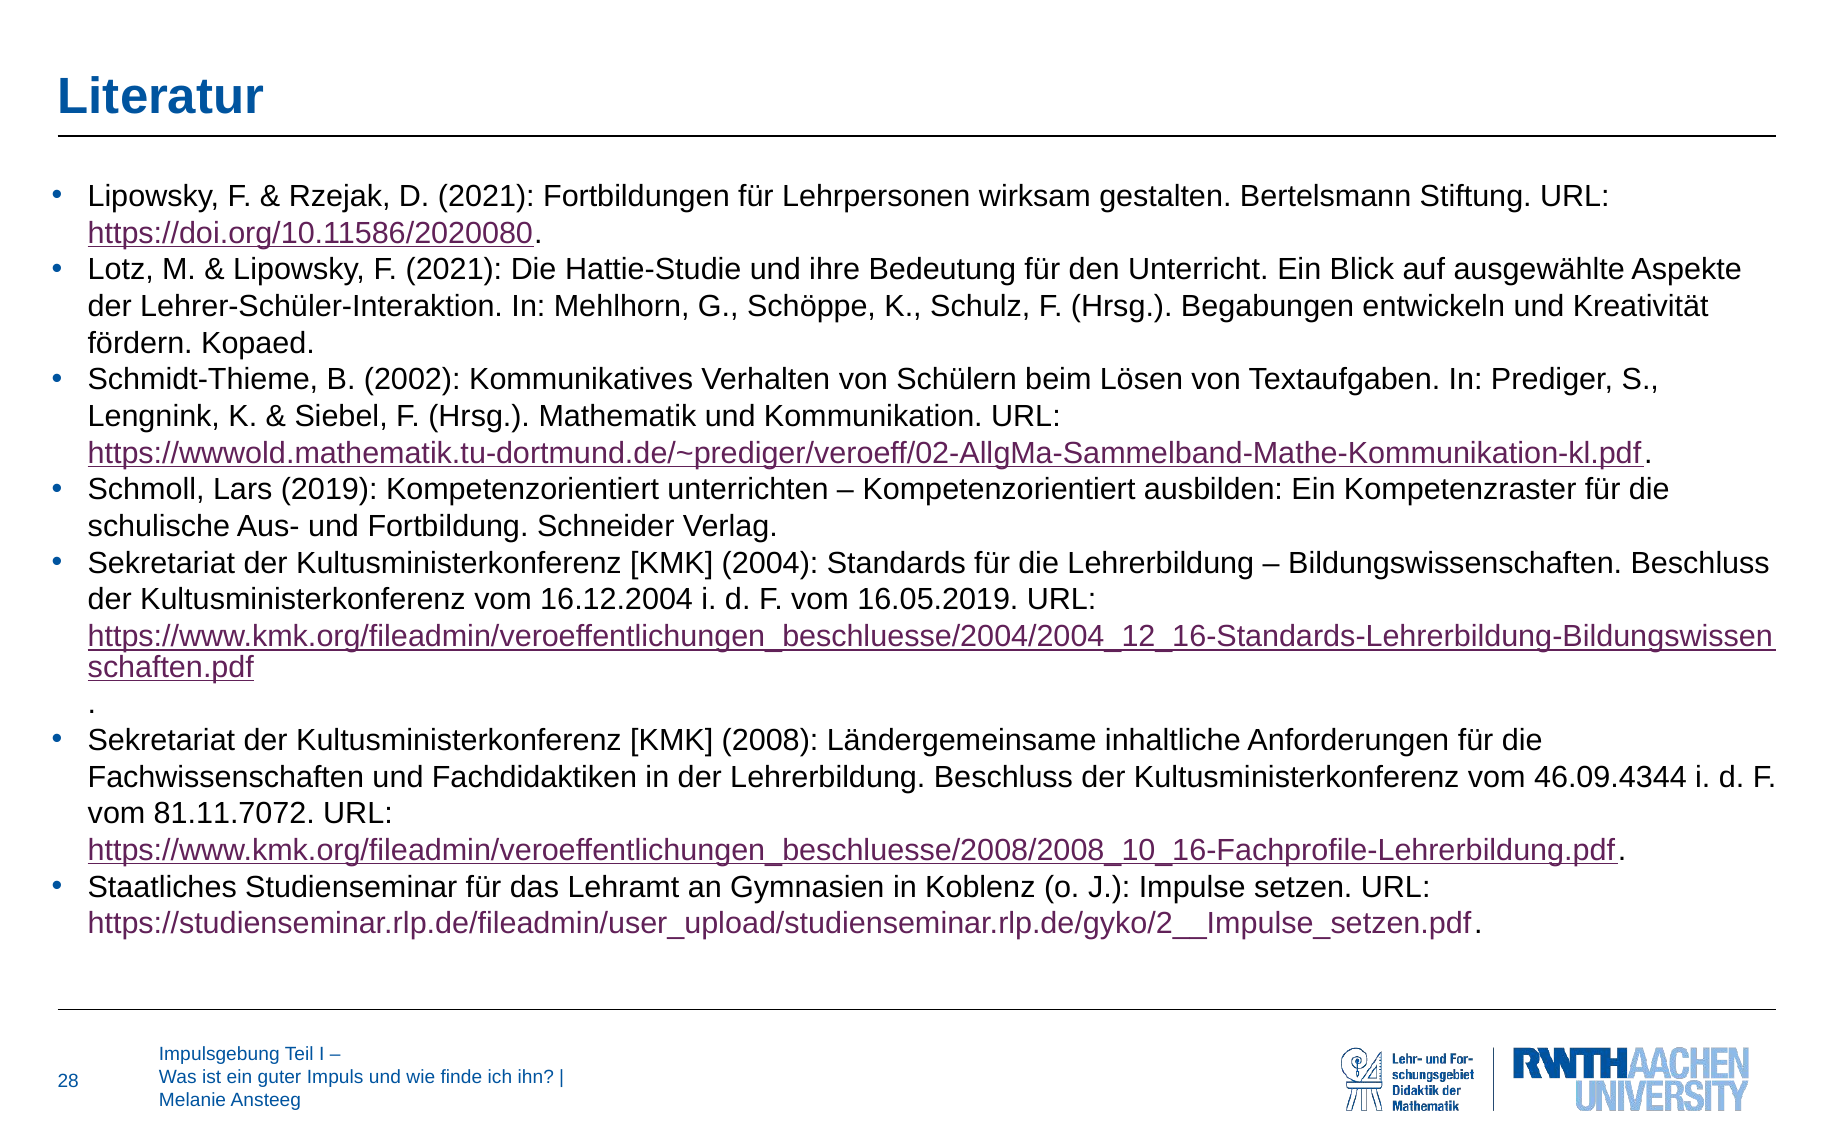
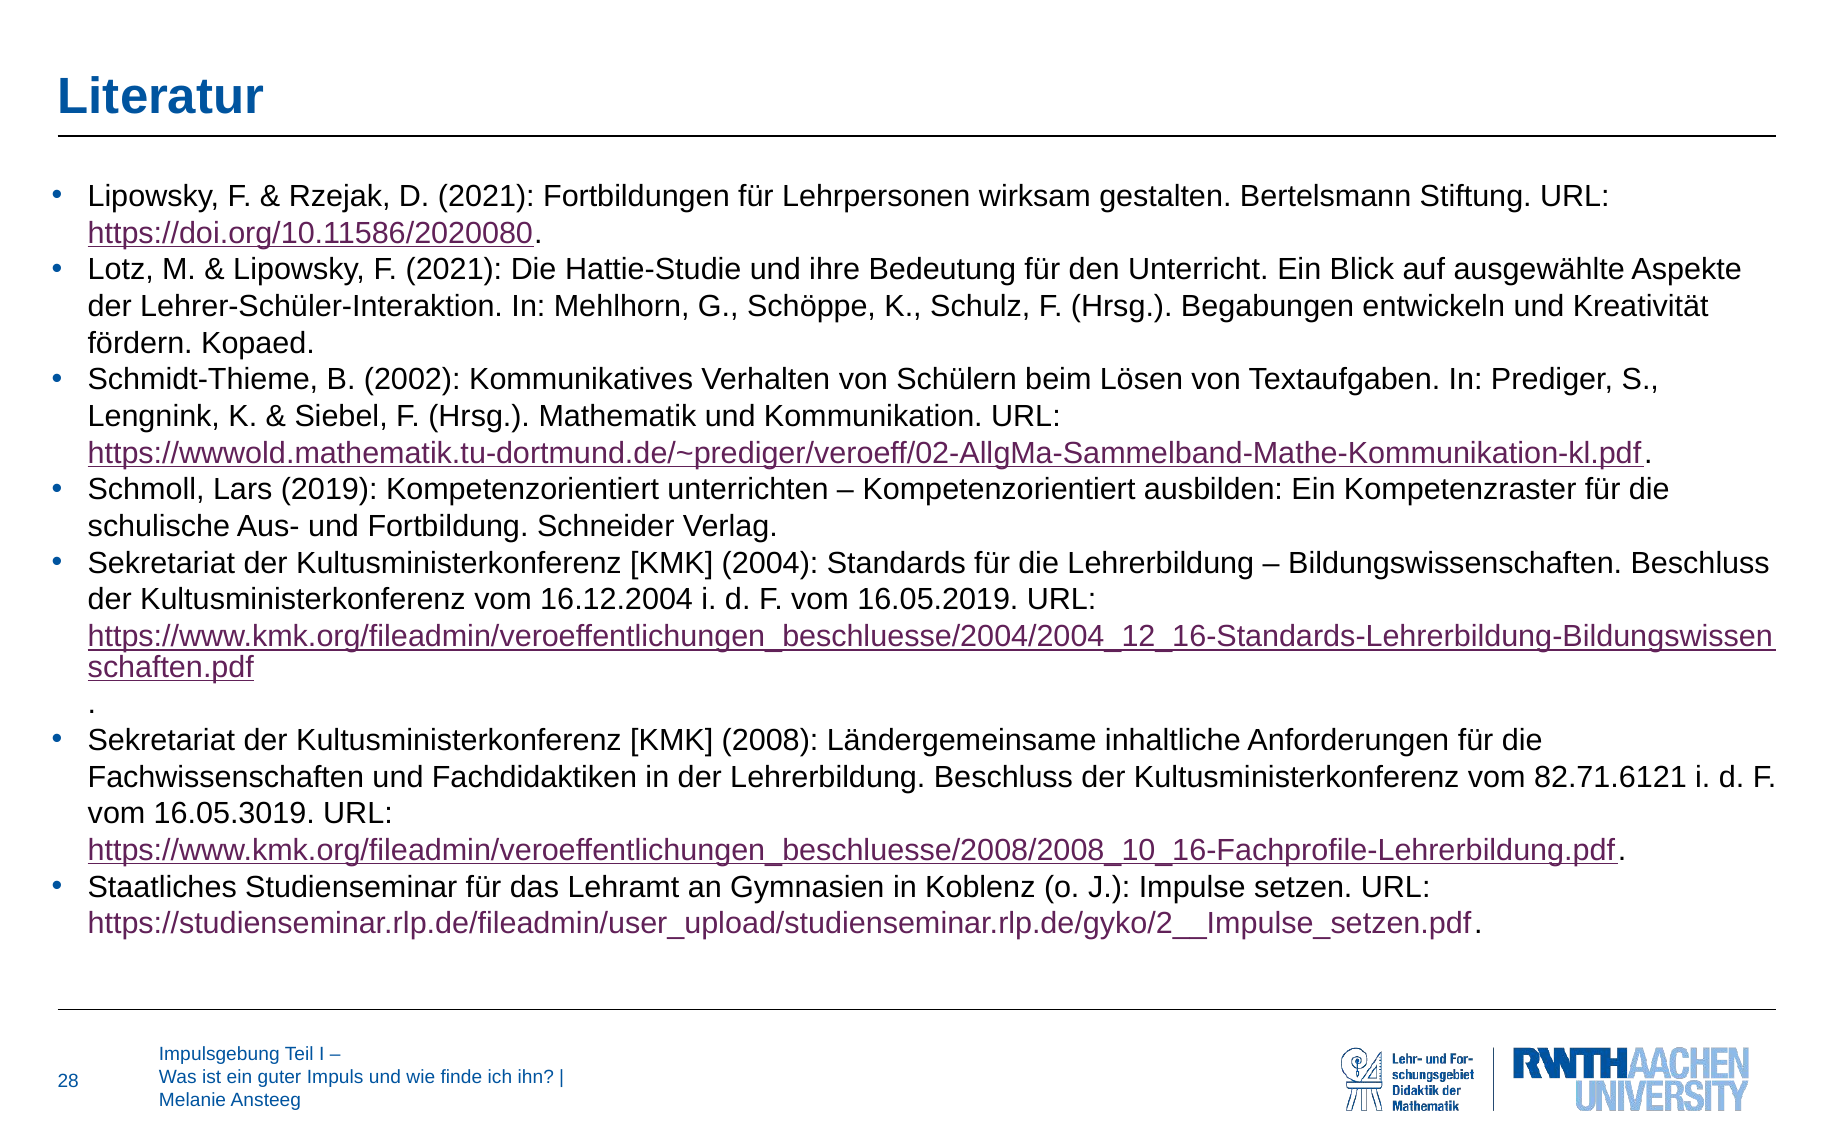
46.09.4344: 46.09.4344 -> 82.71.6121 (1610, 777)
81.11.7072: 81.11.7072 -> 16.05.3019 (234, 814)
